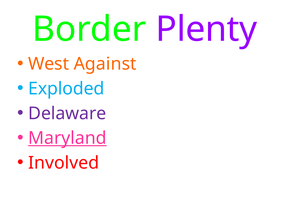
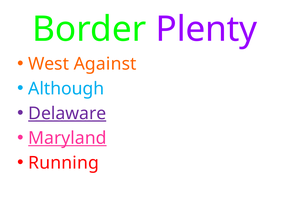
Exploded: Exploded -> Although (66, 89)
Delaware underline: none -> present (67, 113)
Involved: Involved -> Running (64, 163)
